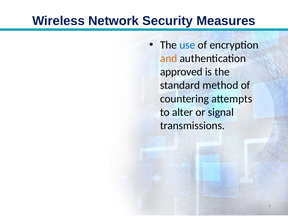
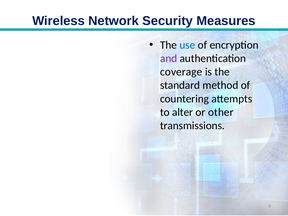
and colour: orange -> purple (169, 58)
approved: approved -> coverage (181, 72)
signal: signal -> other (221, 112)
